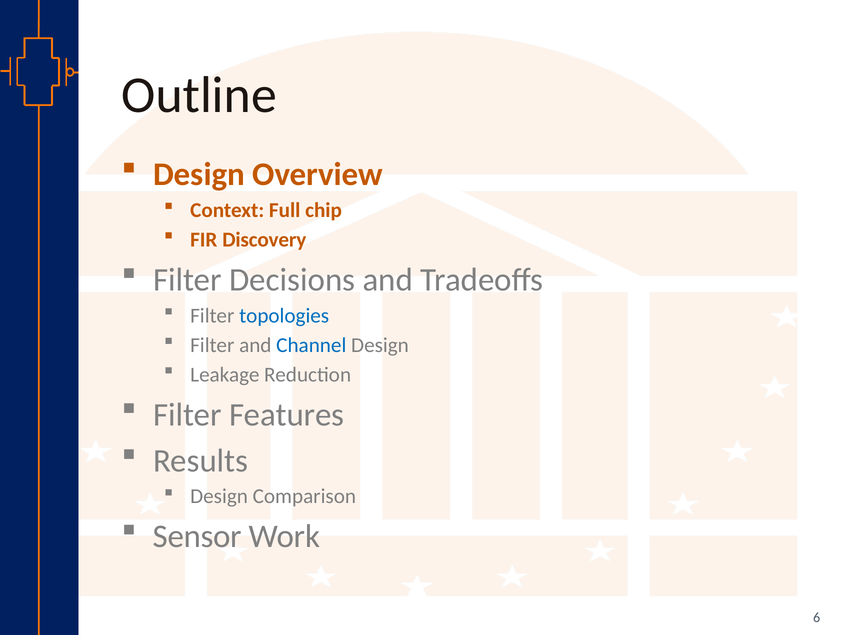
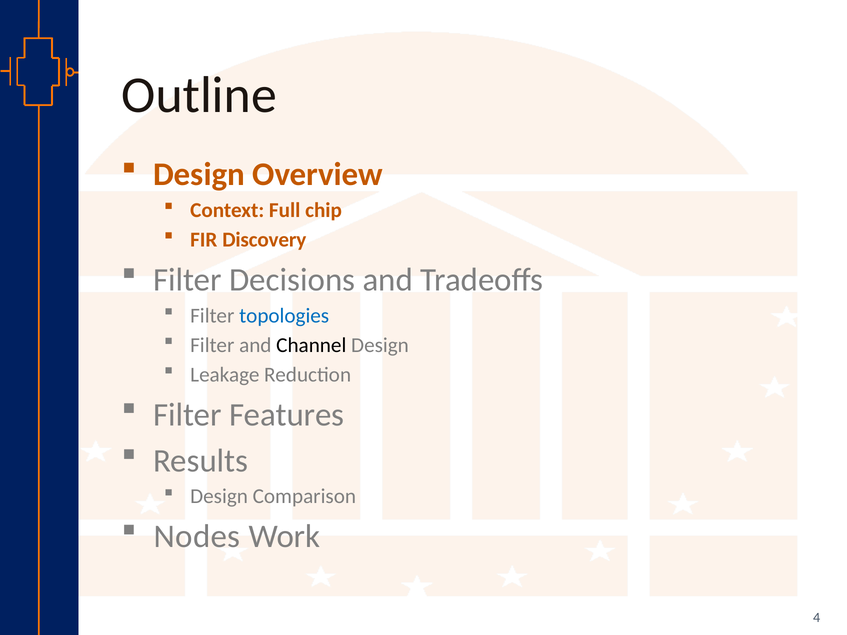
Channel colour: blue -> black (311, 345)
Sensor: Sensor -> Nodes (197, 537)
6: 6 -> 4 (817, 618)
